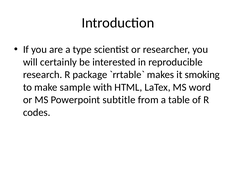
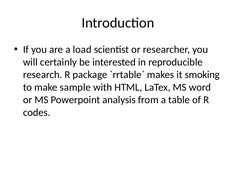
type: type -> load (82, 50)
subtitle: subtitle -> analysis (119, 100)
